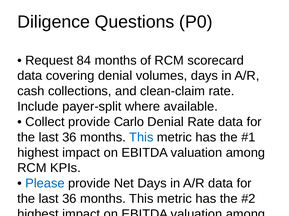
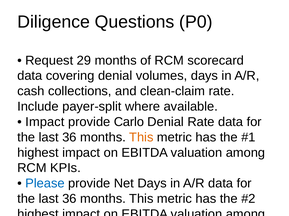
84: 84 -> 29 (84, 61)
Collect: Collect -> Impact (45, 122)
This colour: blue -> orange (141, 138)
